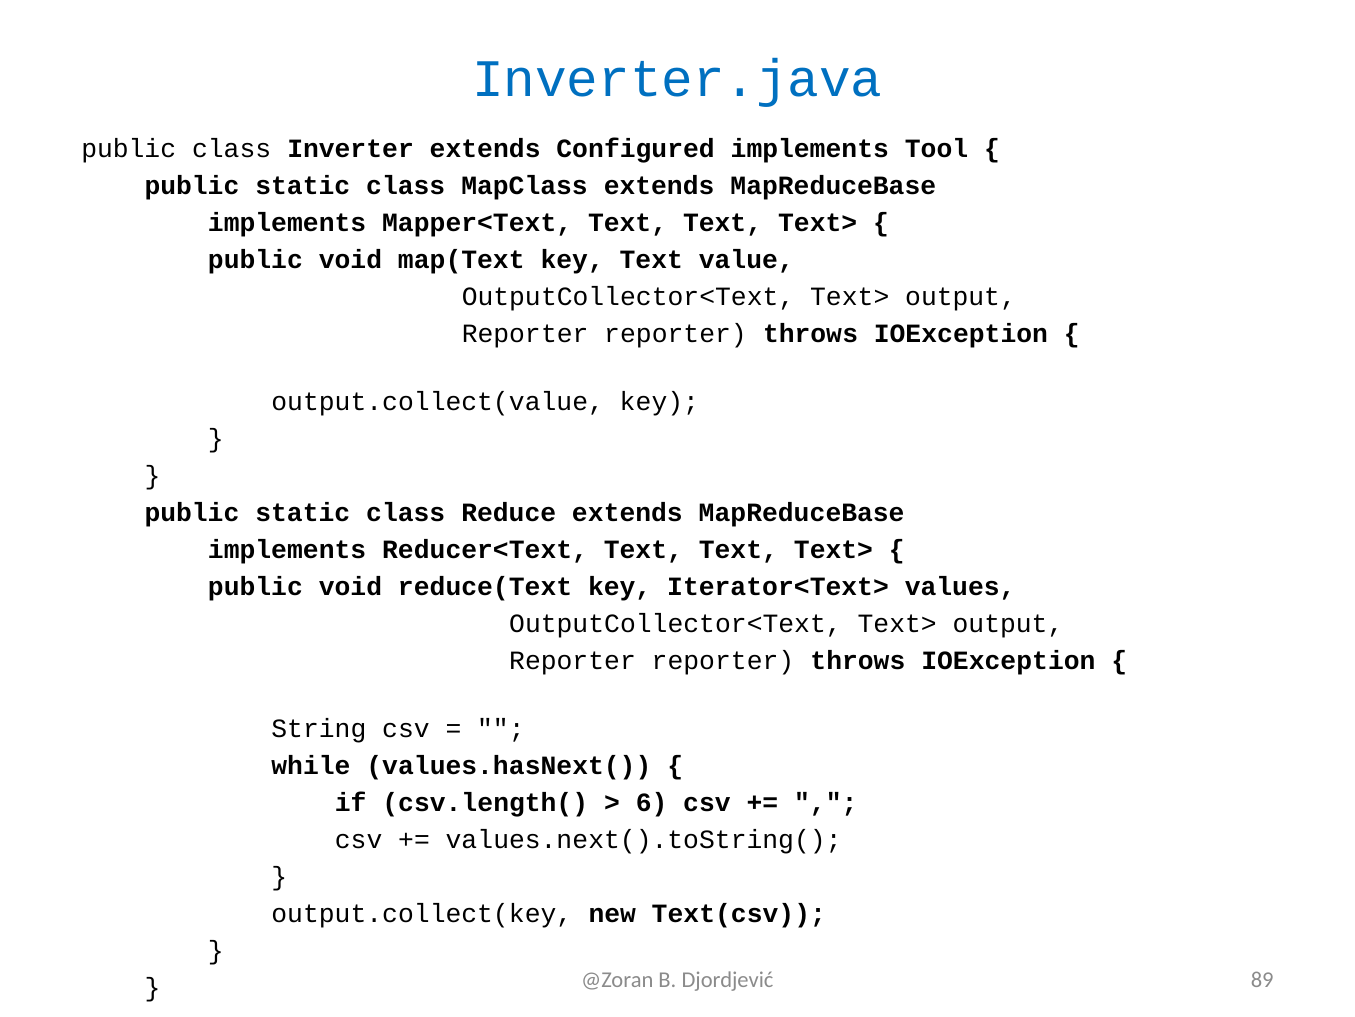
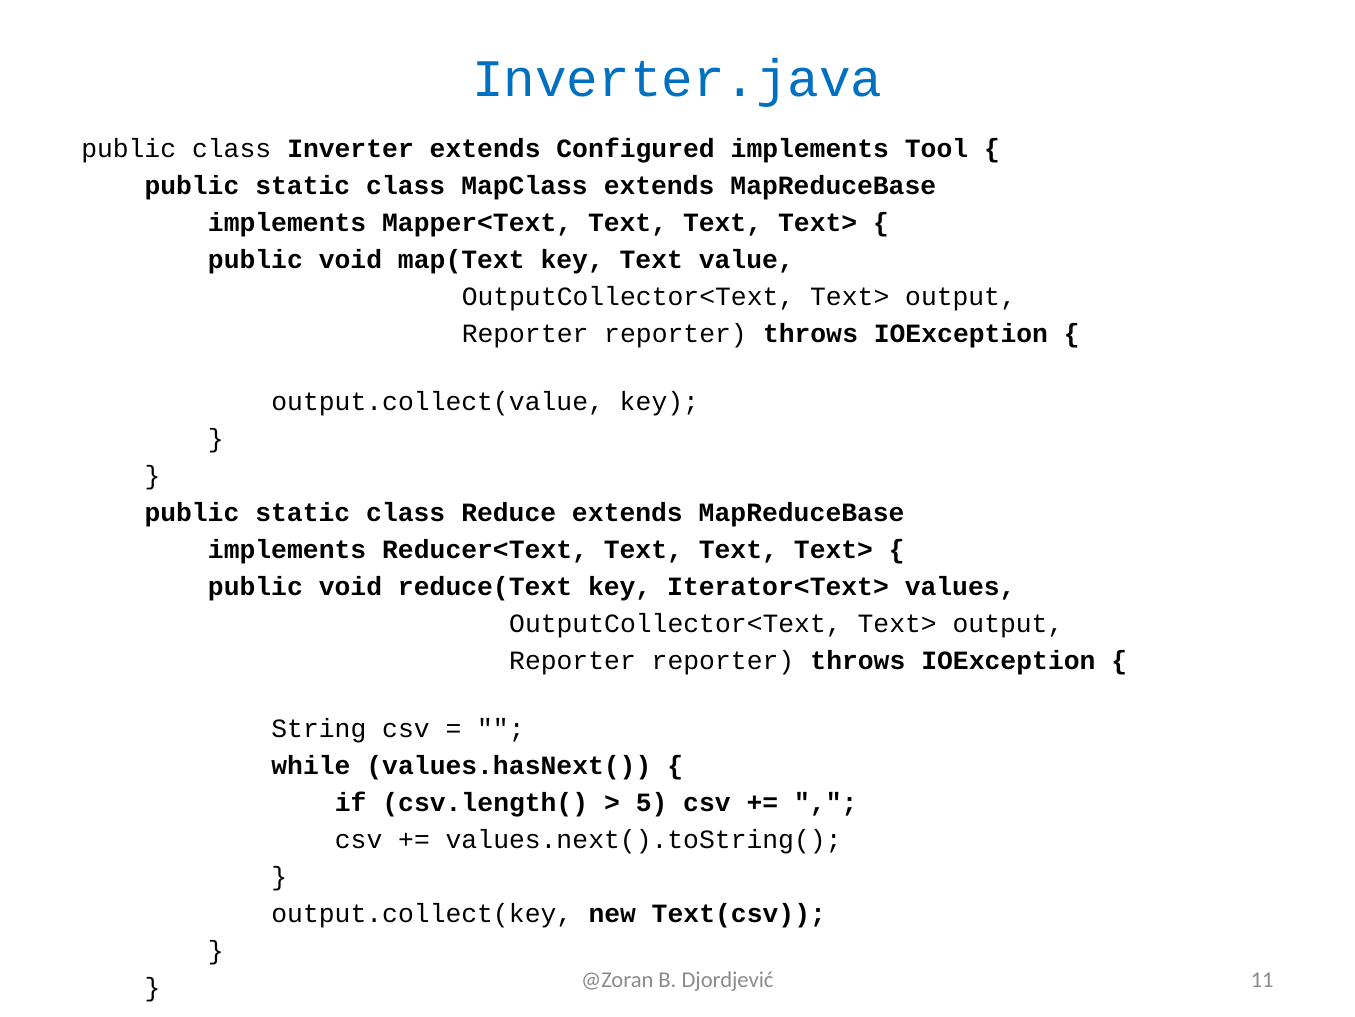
6: 6 -> 5 (652, 803)
89: 89 -> 11 (1262, 979)
